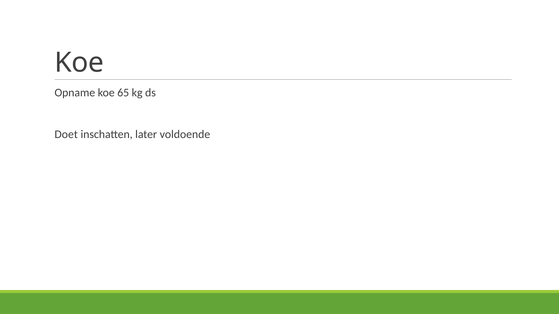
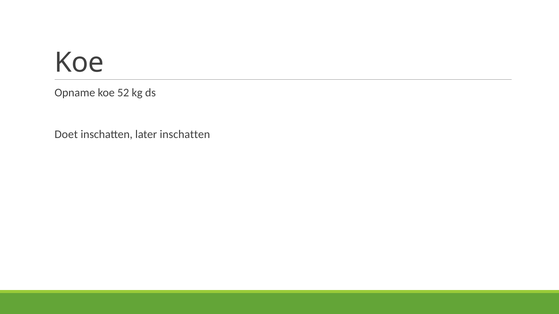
65: 65 -> 52 (123, 93)
later voldoende: voldoende -> inschatten (185, 134)
